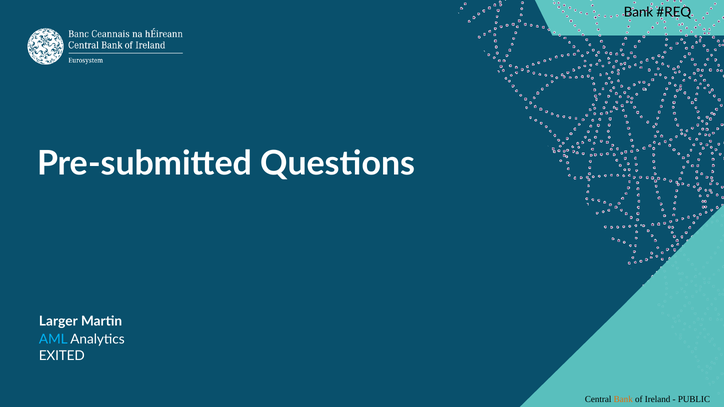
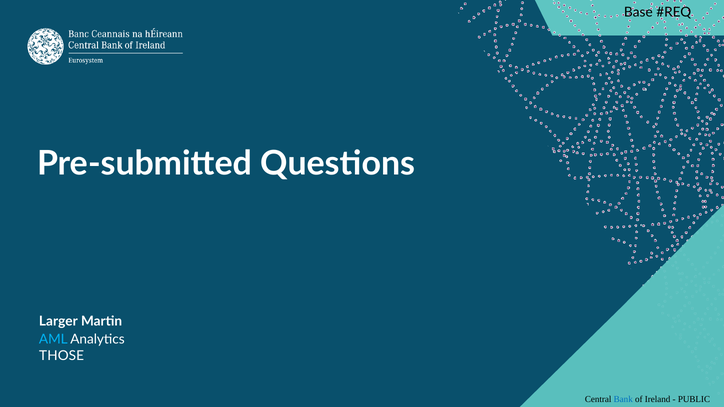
Bank: Bank -> Base (638, 12)
EXITED: EXITED -> THOSE (62, 356)
Bank colour: orange -> blue (623, 400)
